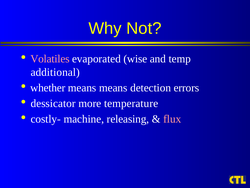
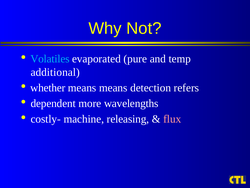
Volatiles colour: pink -> light blue (50, 59)
wise: wise -> pure (135, 59)
errors: errors -> refers (186, 88)
dessicator: dessicator -> dependent (53, 103)
temperature: temperature -> wavelengths (131, 103)
